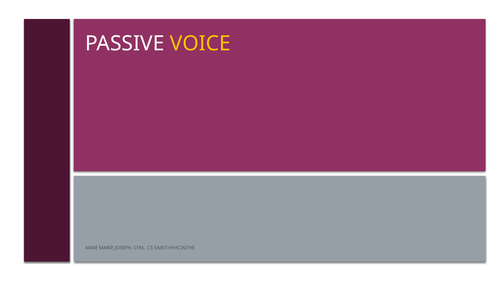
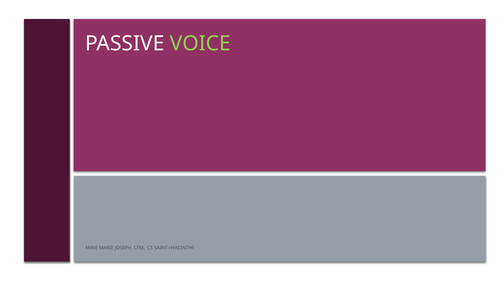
VOICE colour: yellow -> light green (200, 44)
